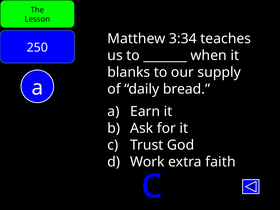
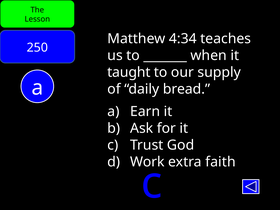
3:34: 3:34 -> 4:34 (183, 39)
blanks: blanks -> taught (129, 72)
